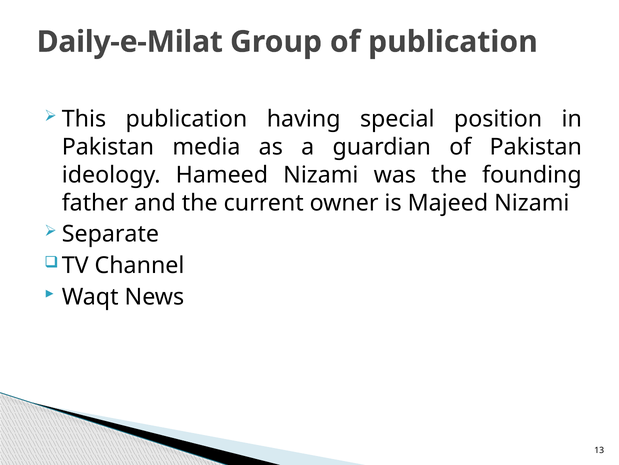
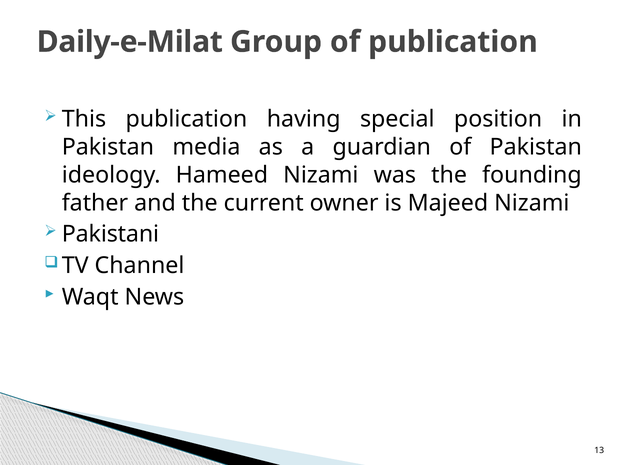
Separate: Separate -> Pakistani (110, 234)
